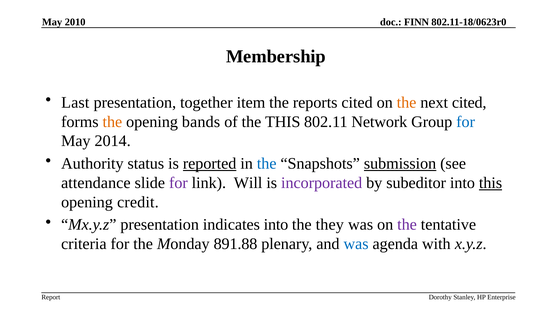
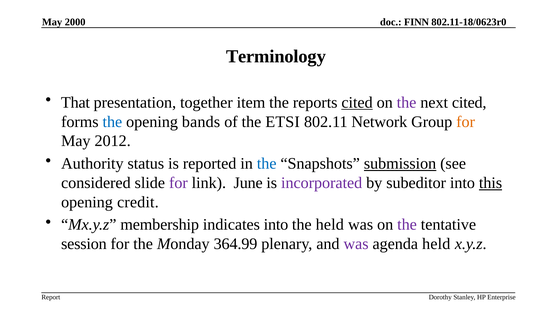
2010: 2010 -> 2000 (75, 22)
Membership: Membership -> Terminology (276, 56)
Last: Last -> That (75, 103)
cited underline: none -> present (357, 103)
the colour: orange -> purple (407, 103)
the colour: orange -> blue (112, 122)
the THIS: THIS -> ETSI (283, 122)
for colour: blue -> orange (466, 122)
2014: 2014 -> 2012 (113, 141)
reported underline: present -> none (210, 164)
attendance: attendance -> considered (96, 183)
Will: Will -> June (248, 183)
Mx.y.z presentation: presentation -> membership (160, 225)
the they: they -> held (330, 225)
criteria: criteria -> session (84, 244)
891.88: 891.88 -> 364.99 (235, 244)
was colour: blue -> purple (356, 244)
agenda with: with -> held (436, 244)
